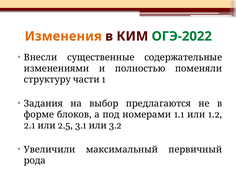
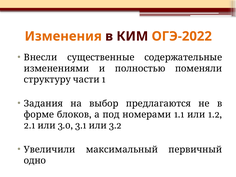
ОГЭ-2022 colour: green -> orange (182, 36)
2.5: 2.5 -> 3.0 (65, 126)
рода: рода -> одно (35, 161)
